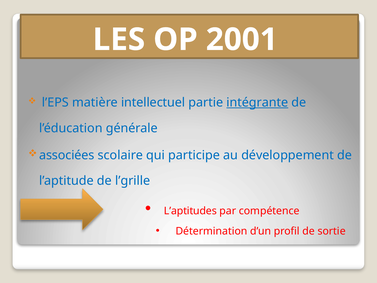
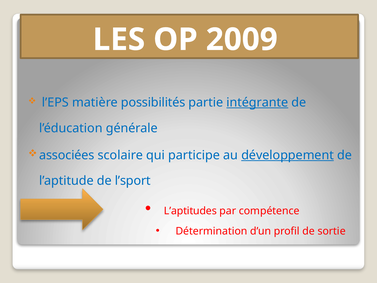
2001: 2001 -> 2009 (242, 40)
intellectuel: intellectuel -> possibilités (153, 102)
développement underline: none -> present (288, 155)
l’grille: l’grille -> l’sport (133, 181)
